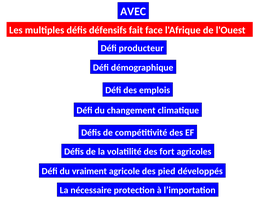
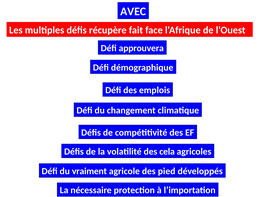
défensifs: défensifs -> récupère (108, 30)
producteur: producteur -> approuvera (141, 48)
fort: fort -> cela (167, 151)
